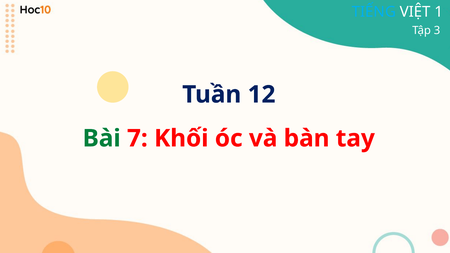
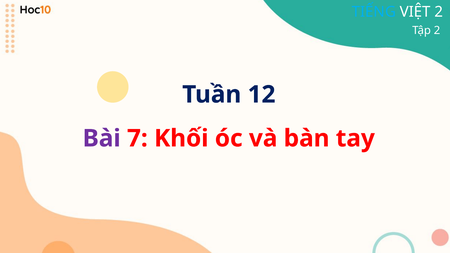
VIỆT 1: 1 -> 2 (439, 12)
Tập 3: 3 -> 2 (437, 31)
Bài colour: green -> purple (102, 138)
